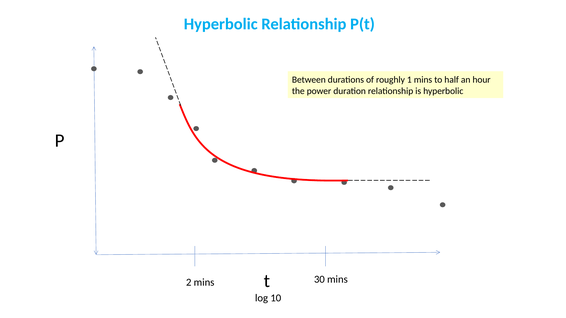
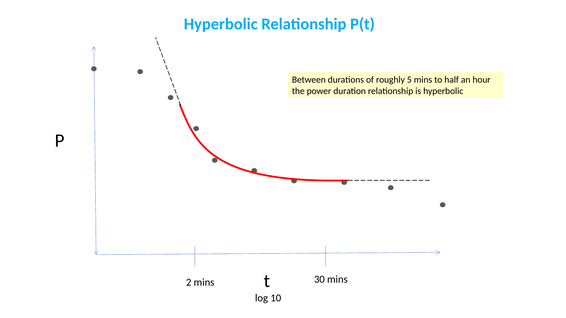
1: 1 -> 5 (409, 80)
